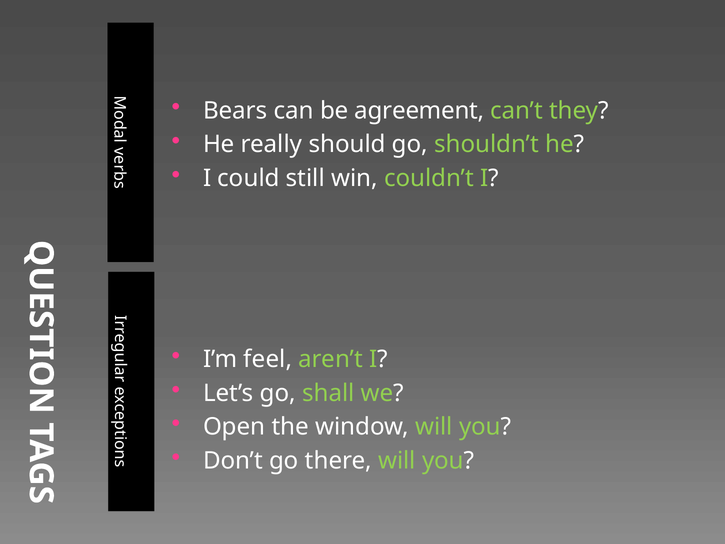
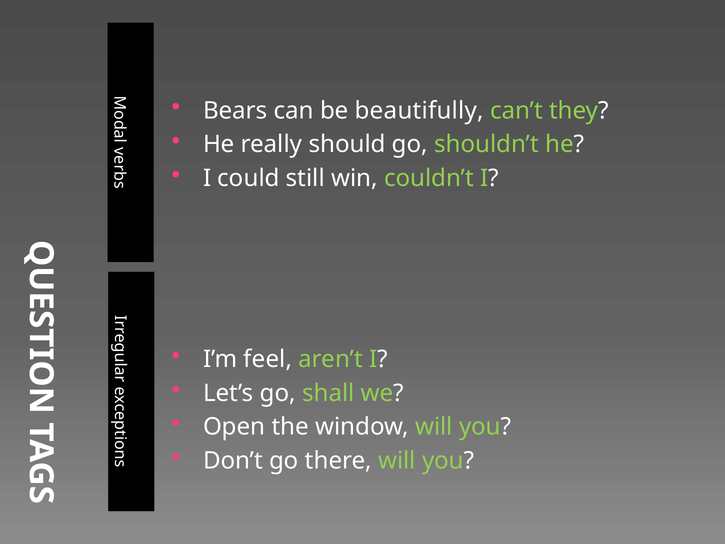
agreement: agreement -> beautifully (419, 110)
